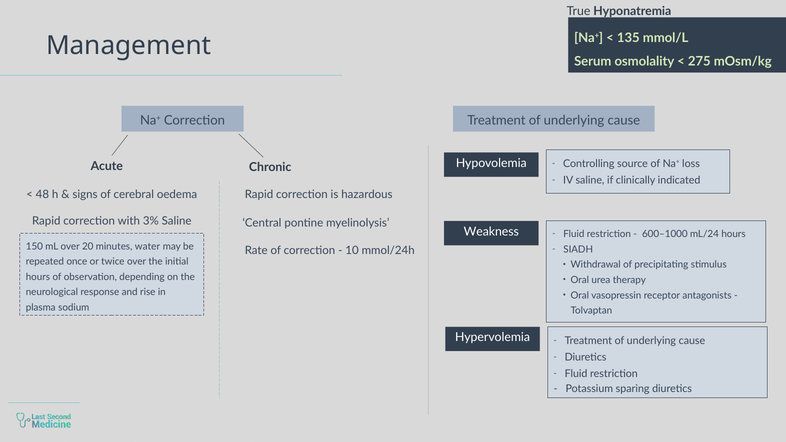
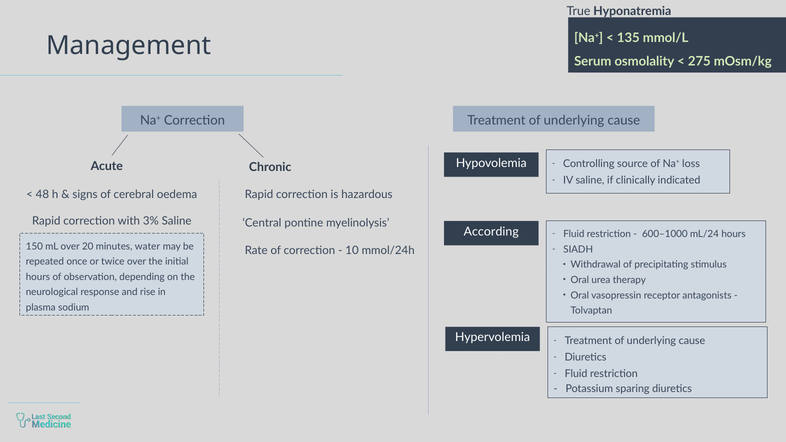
Weakness: Weakness -> According (491, 232)
